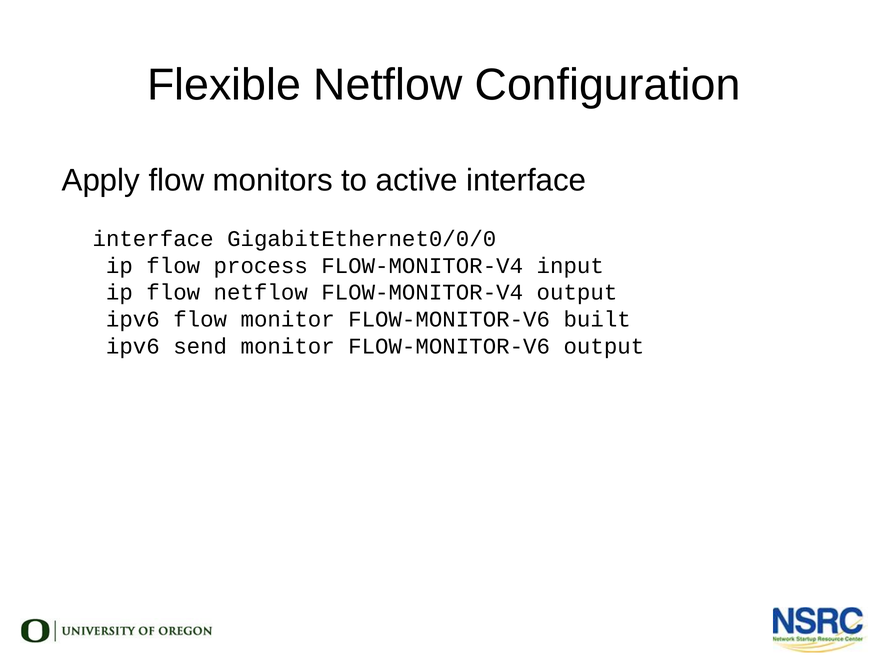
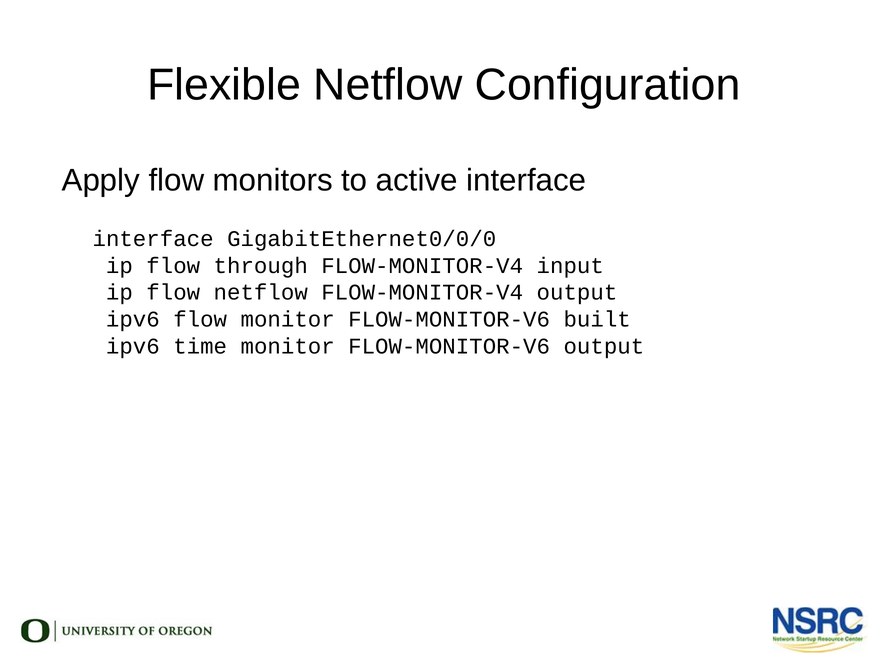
process: process -> through (261, 266)
send: send -> time (200, 346)
